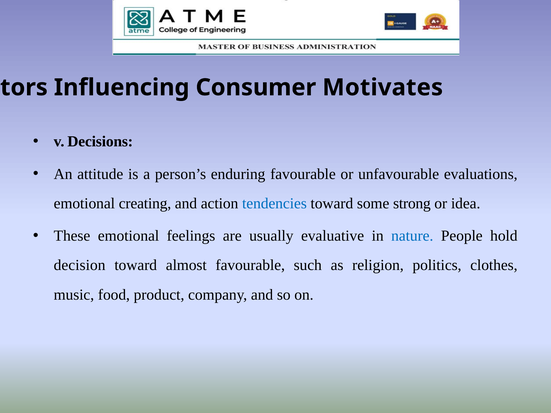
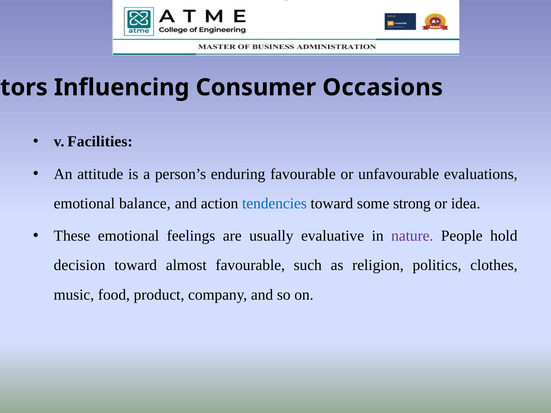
Motivates: Motivates -> Occasions (383, 88)
Decisions: Decisions -> Facilities (100, 142)
creating: creating -> balance (145, 204)
nature colour: blue -> purple (412, 236)
